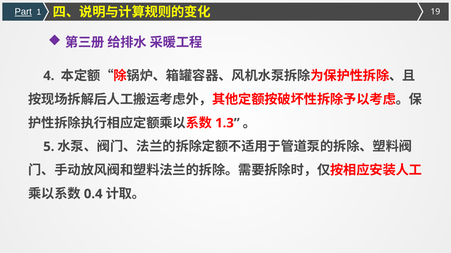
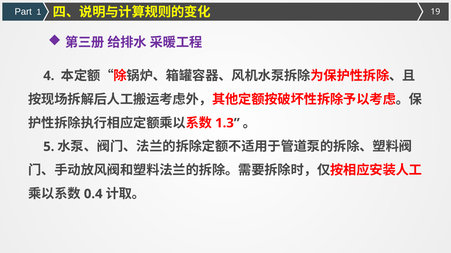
Part underline: present -> none (23, 12)
